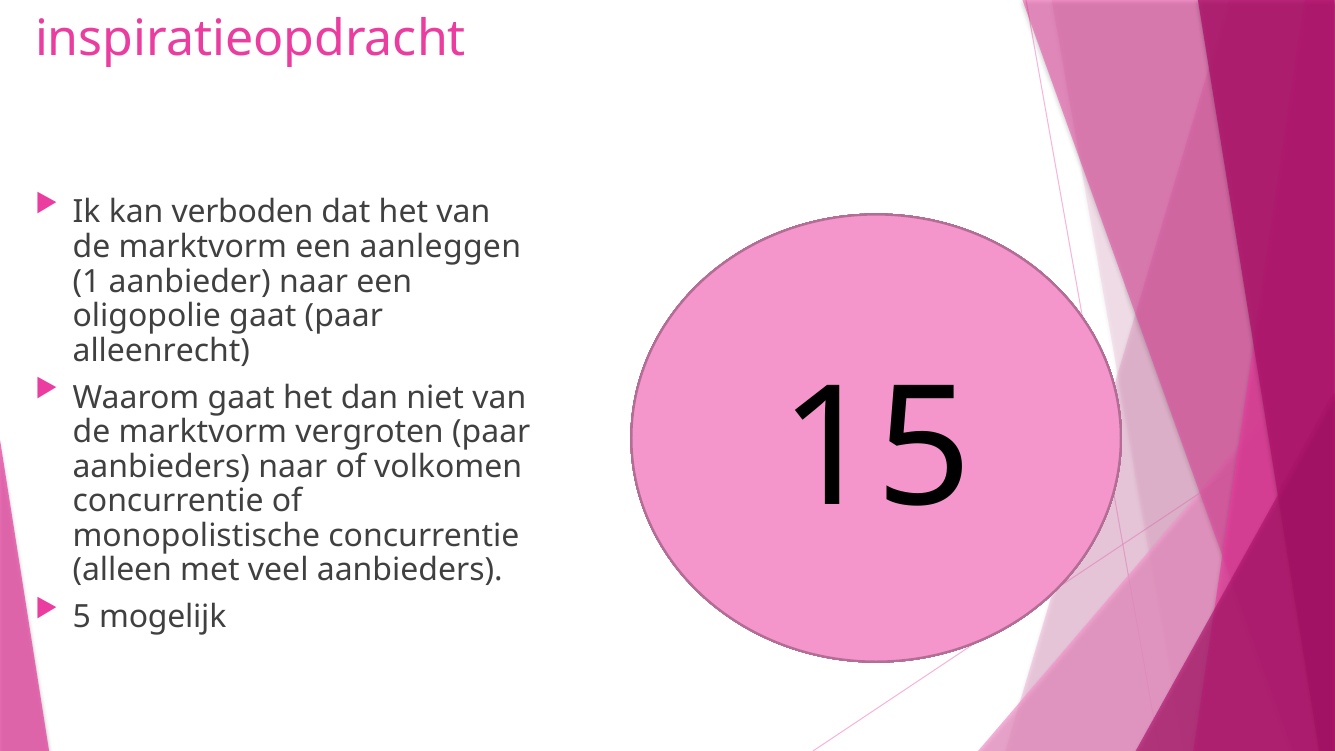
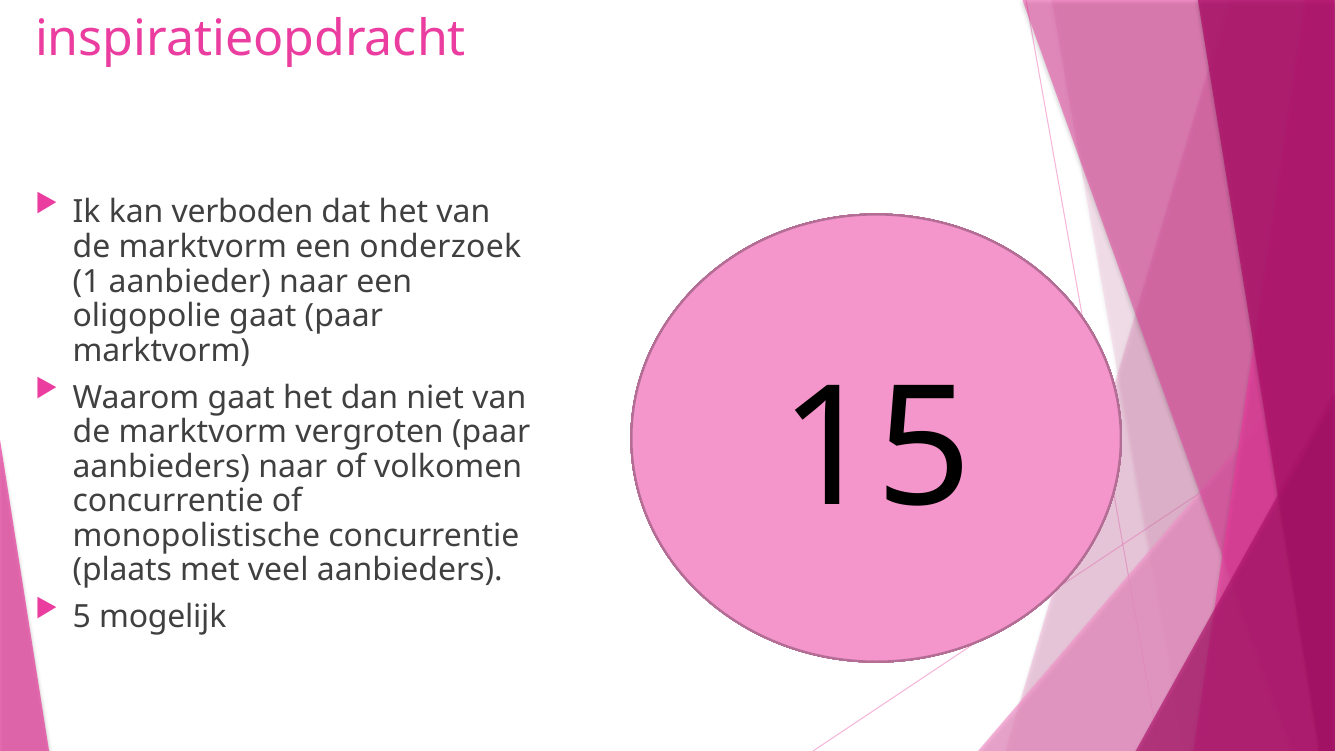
aanleggen: aanleggen -> onderzoek (440, 247)
alleenrecht: alleenrecht -> marktvorm (161, 350)
alleen: alleen -> plaats (122, 570)
